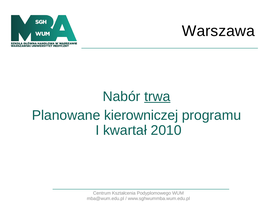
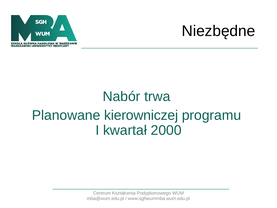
Warszawa: Warszawa -> Niezbędne (218, 31)
trwa underline: present -> none (157, 96)
2010: 2010 -> 2000 (166, 130)
